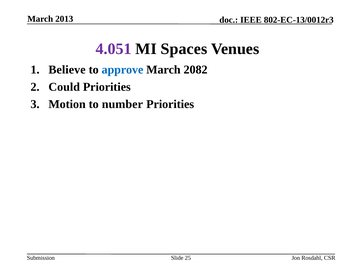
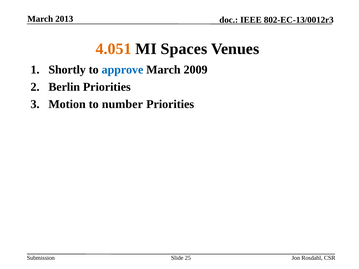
4.051 colour: purple -> orange (114, 49)
Believe: Believe -> Shortly (67, 70)
2082: 2082 -> 2009 (196, 70)
Could: Could -> Berlin (64, 87)
